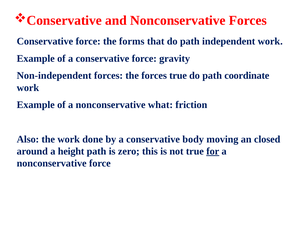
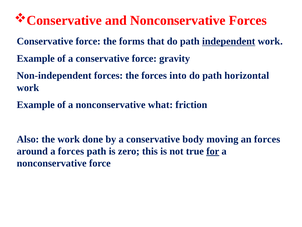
independent underline: none -> present (229, 41)
forces true: true -> into (178, 75)
coordinate: coordinate -> horizontal (247, 75)
an closed: closed -> forces (267, 139)
a height: height -> forces (71, 151)
